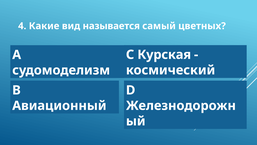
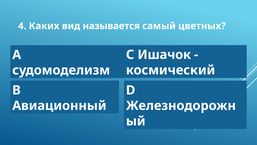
Какие: Какие -> Каких (44, 26)
Курская: Курская -> Ишачок (164, 55)
